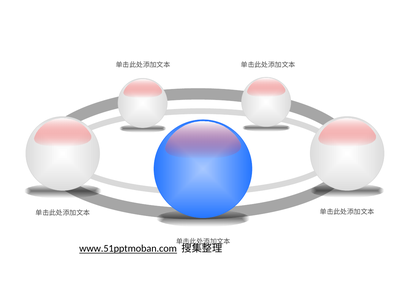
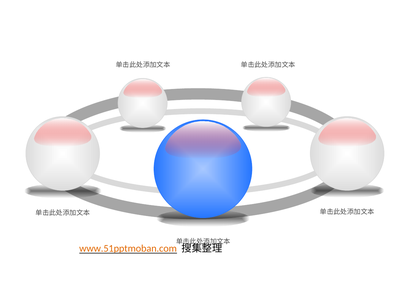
www.51pptmoban.com colour: black -> orange (128, 249)
